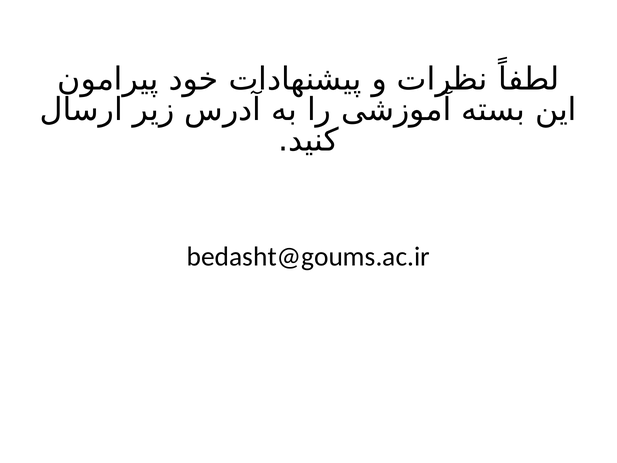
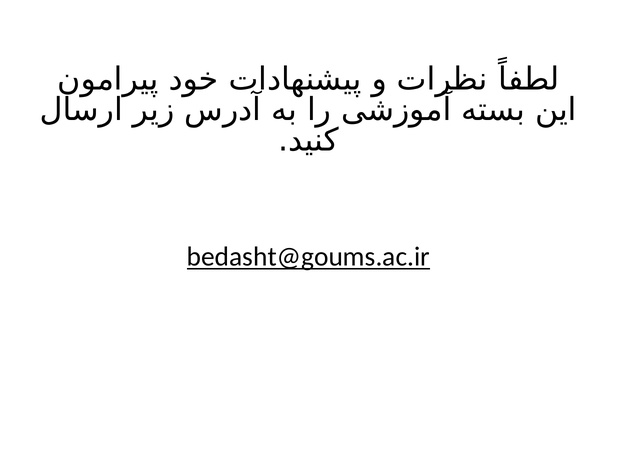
bedasht@goums.ac.ir underline: none -> present (308, 257)
